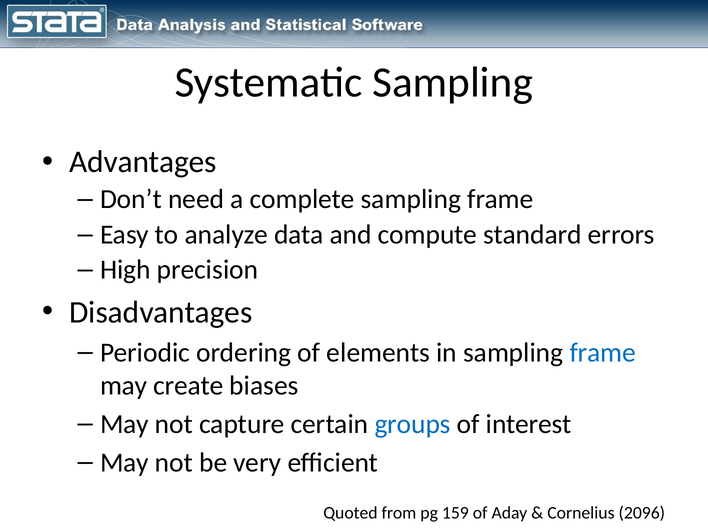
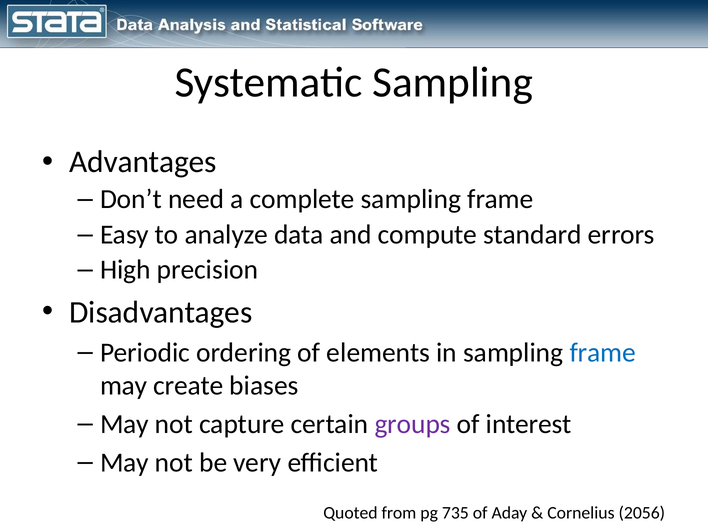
groups colour: blue -> purple (413, 424)
159: 159 -> 735 (455, 513)
2096: 2096 -> 2056 (642, 513)
